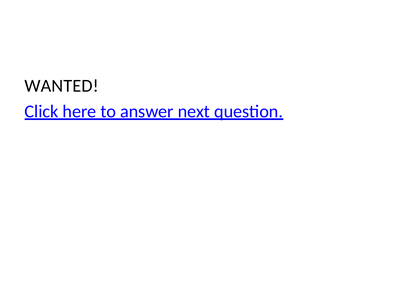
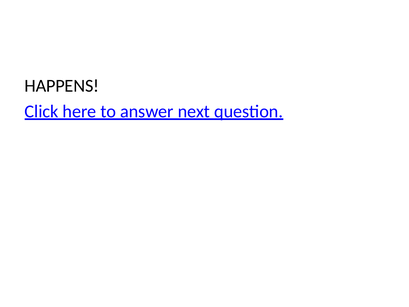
WANTED: WANTED -> HAPPENS (62, 86)
